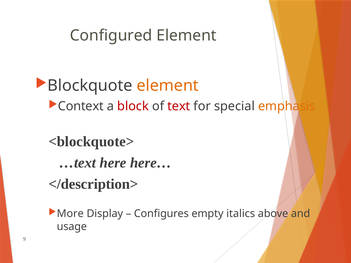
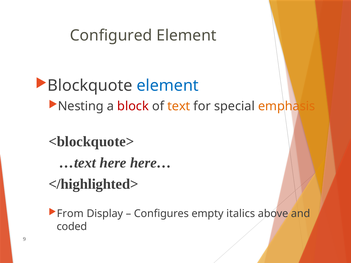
element colour: orange -> blue (168, 86)
Context: Context -> Nesting (81, 106)
text colour: red -> orange (179, 106)
</description>: </description> -> </highlighted> (93, 184)
More: More -> From (70, 214)
usage: usage -> coded (72, 227)
